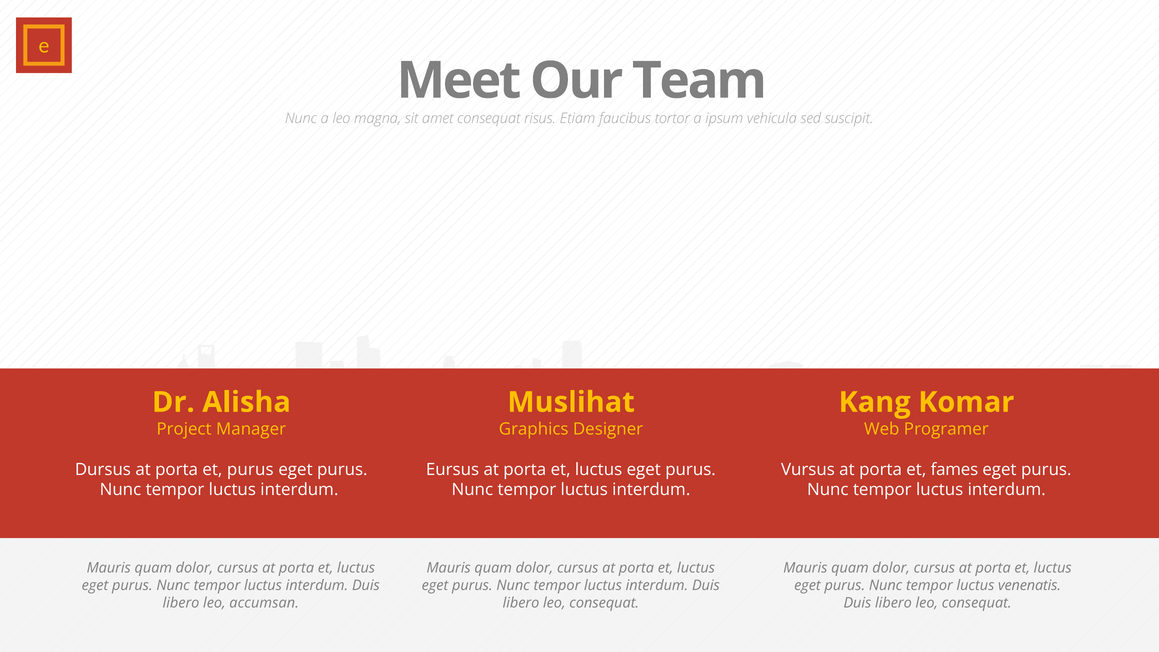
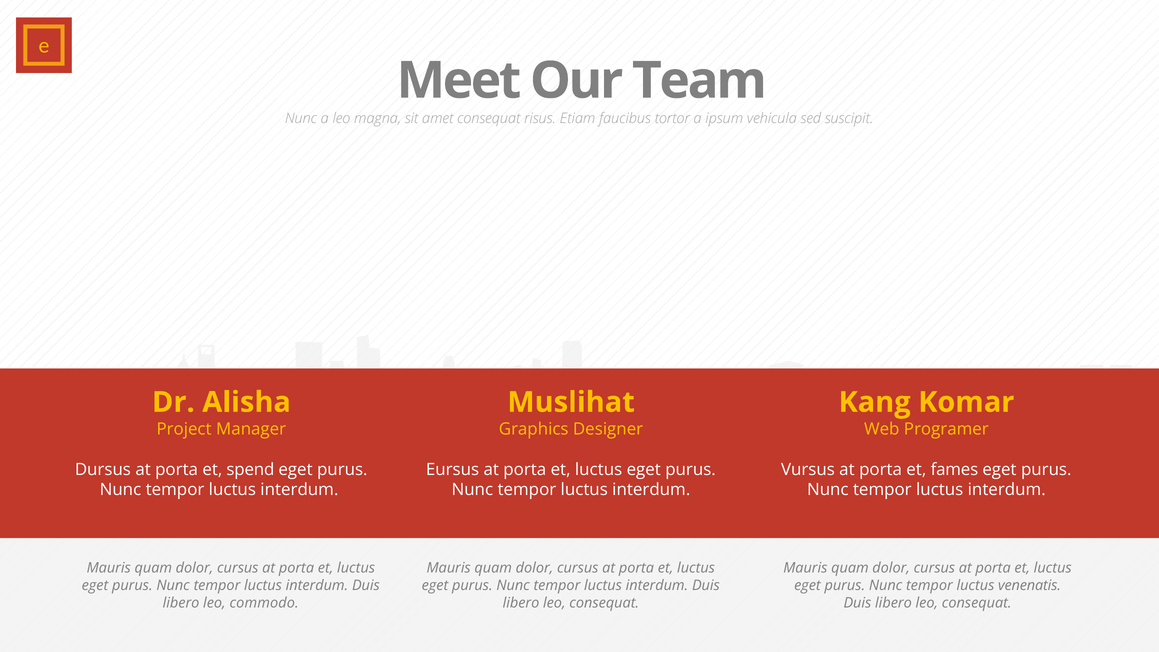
et purus: purus -> spend (250, 469)
accumsan: accumsan -> commodo (264, 603)
